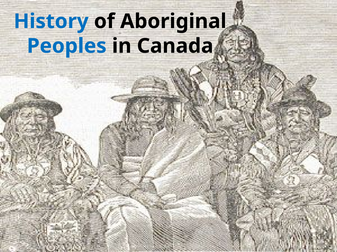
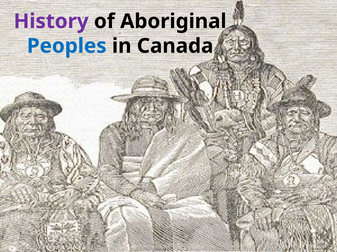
History colour: blue -> purple (51, 21)
